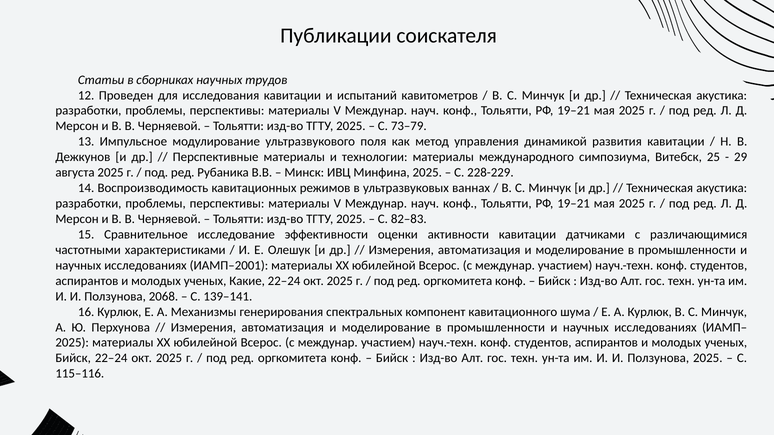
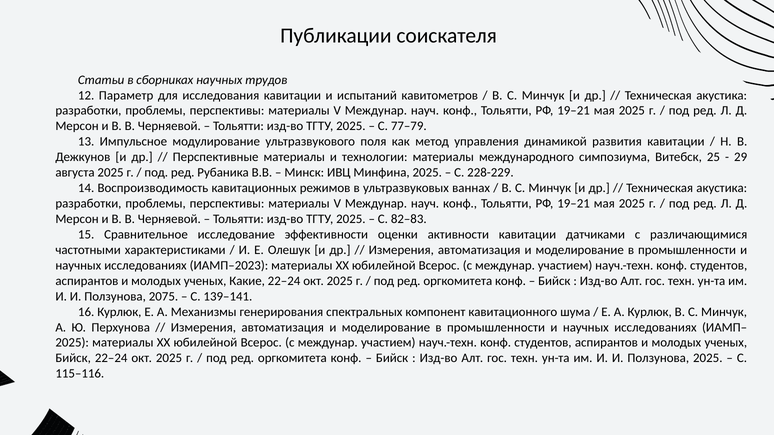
Проведен: Проведен -> Параметр (126, 95)
73–79: 73–79 -> 77–79 (409, 126)
ИАМП–2001: ИАМП–2001 -> ИАМП–2023 (229, 266)
2068: 2068 -> 2075 (163, 297)
